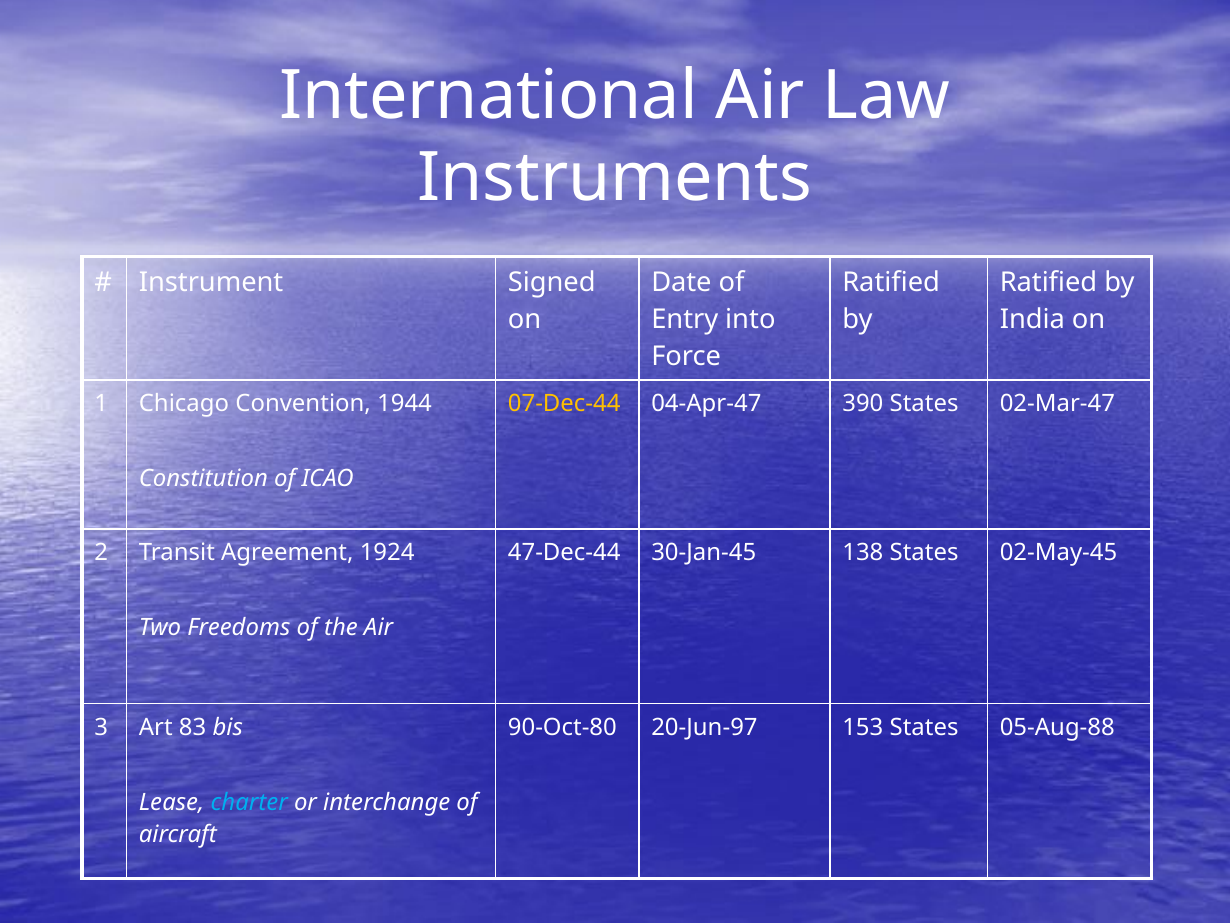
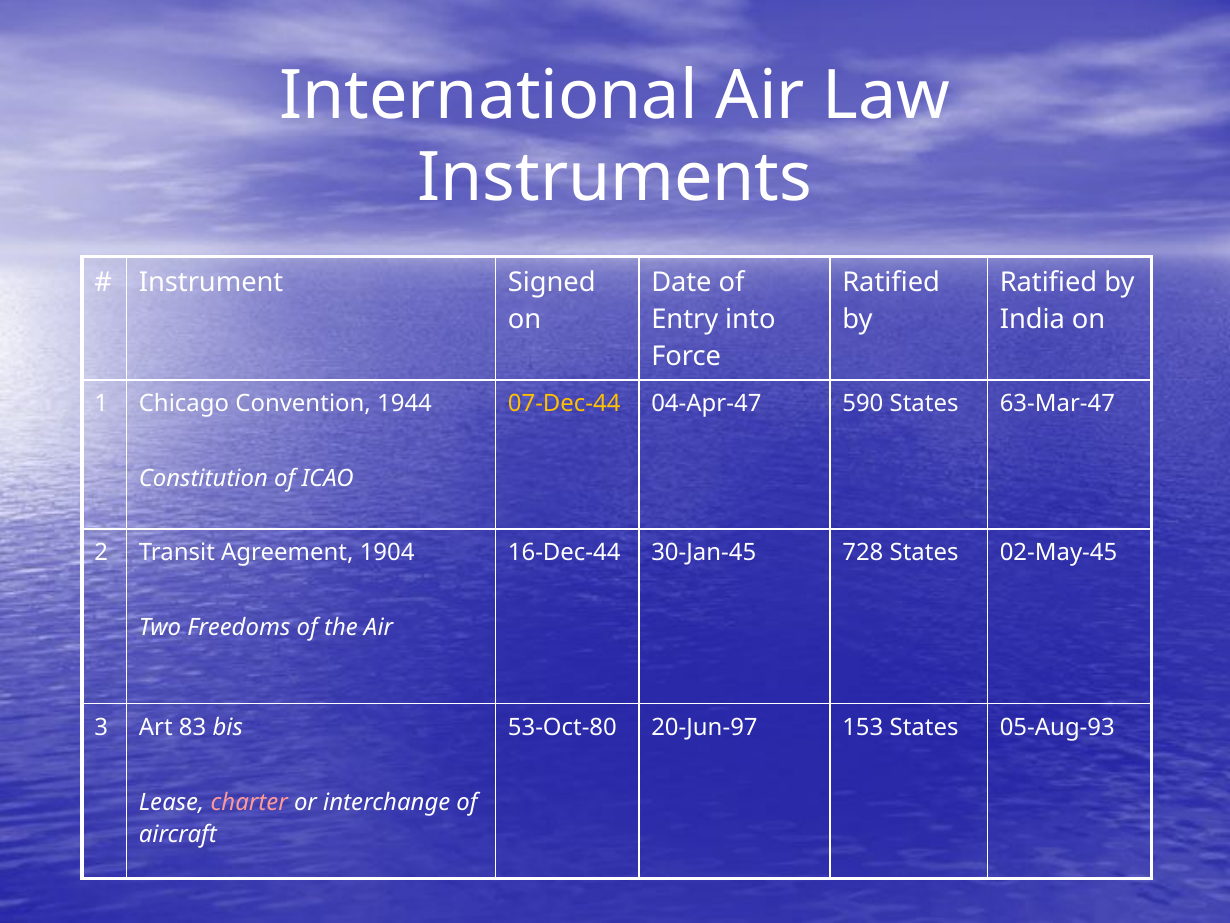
390: 390 -> 590 (863, 404)
02-Mar-47: 02-Mar-47 -> 63-Mar-47 (1057, 404)
1924: 1924 -> 1904 (387, 553)
47-Dec-44: 47-Dec-44 -> 16-Dec-44 (564, 553)
138: 138 -> 728 (863, 553)
90-Oct-80: 90-Oct-80 -> 53-Oct-80 (562, 727)
05-Aug-88: 05-Aug-88 -> 05-Aug-93 (1057, 727)
charter colour: light blue -> pink (249, 802)
